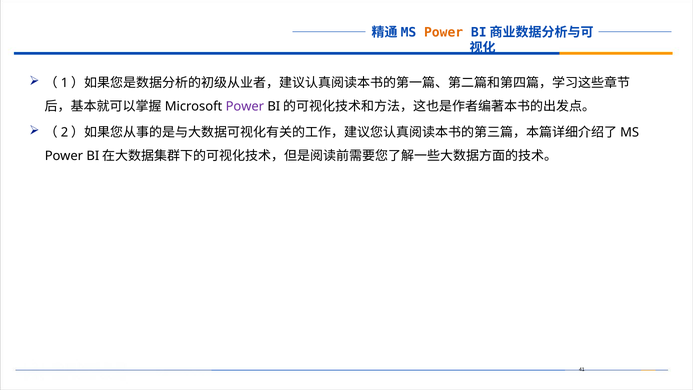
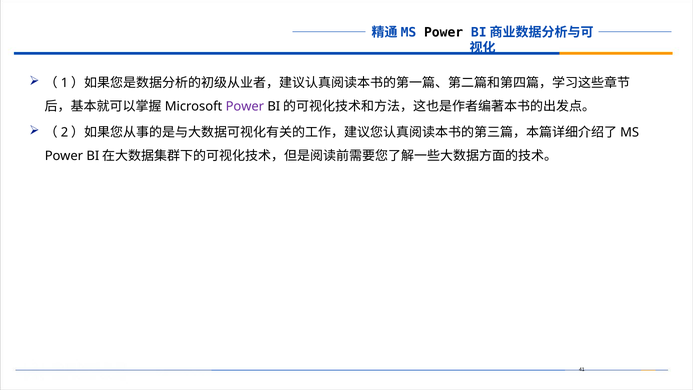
Power colour: orange -> black (444, 33)
